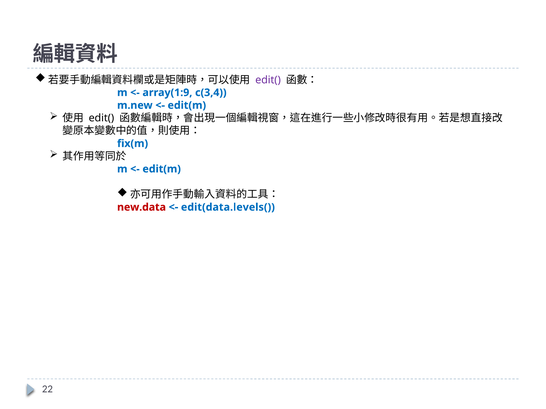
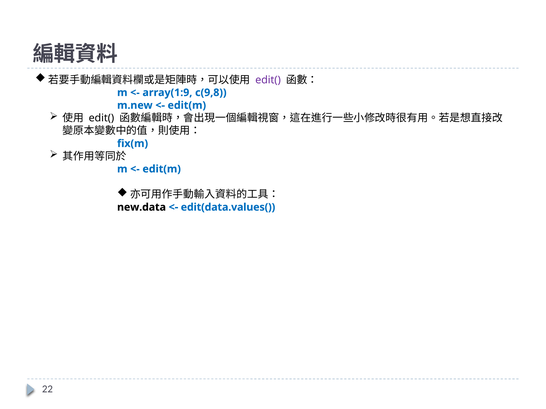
c(3,4: c(3,4 -> c(9,8 (211, 93)
new.data colour: red -> black (142, 207)
edit(data.levels(: edit(data.levels( -> edit(data.values( (228, 207)
